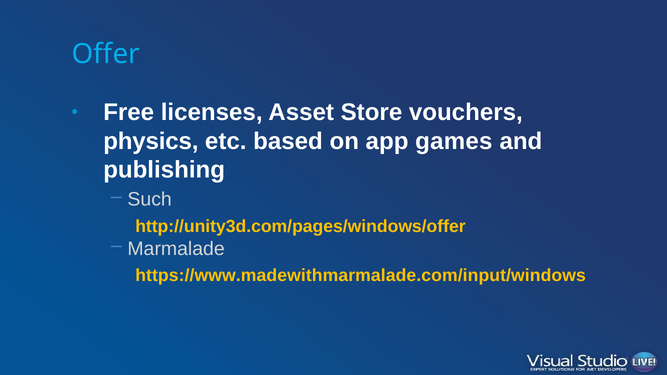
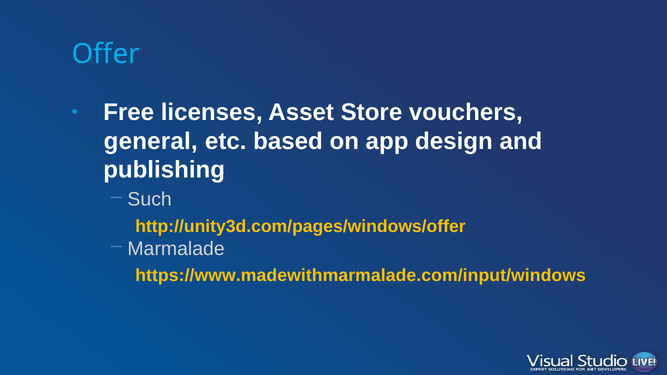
physics: physics -> general (151, 141)
games: games -> design (454, 141)
